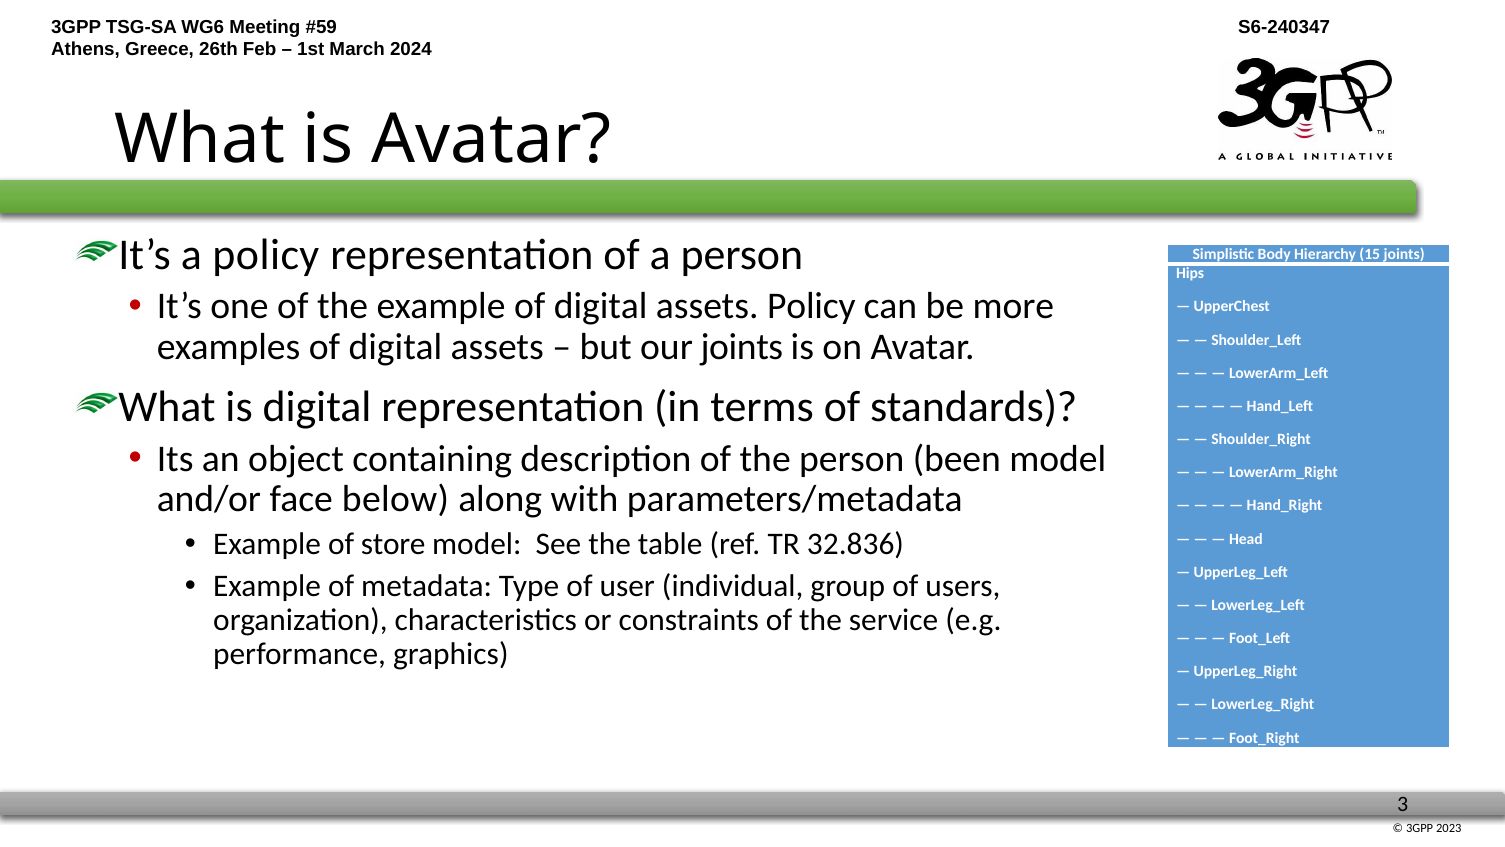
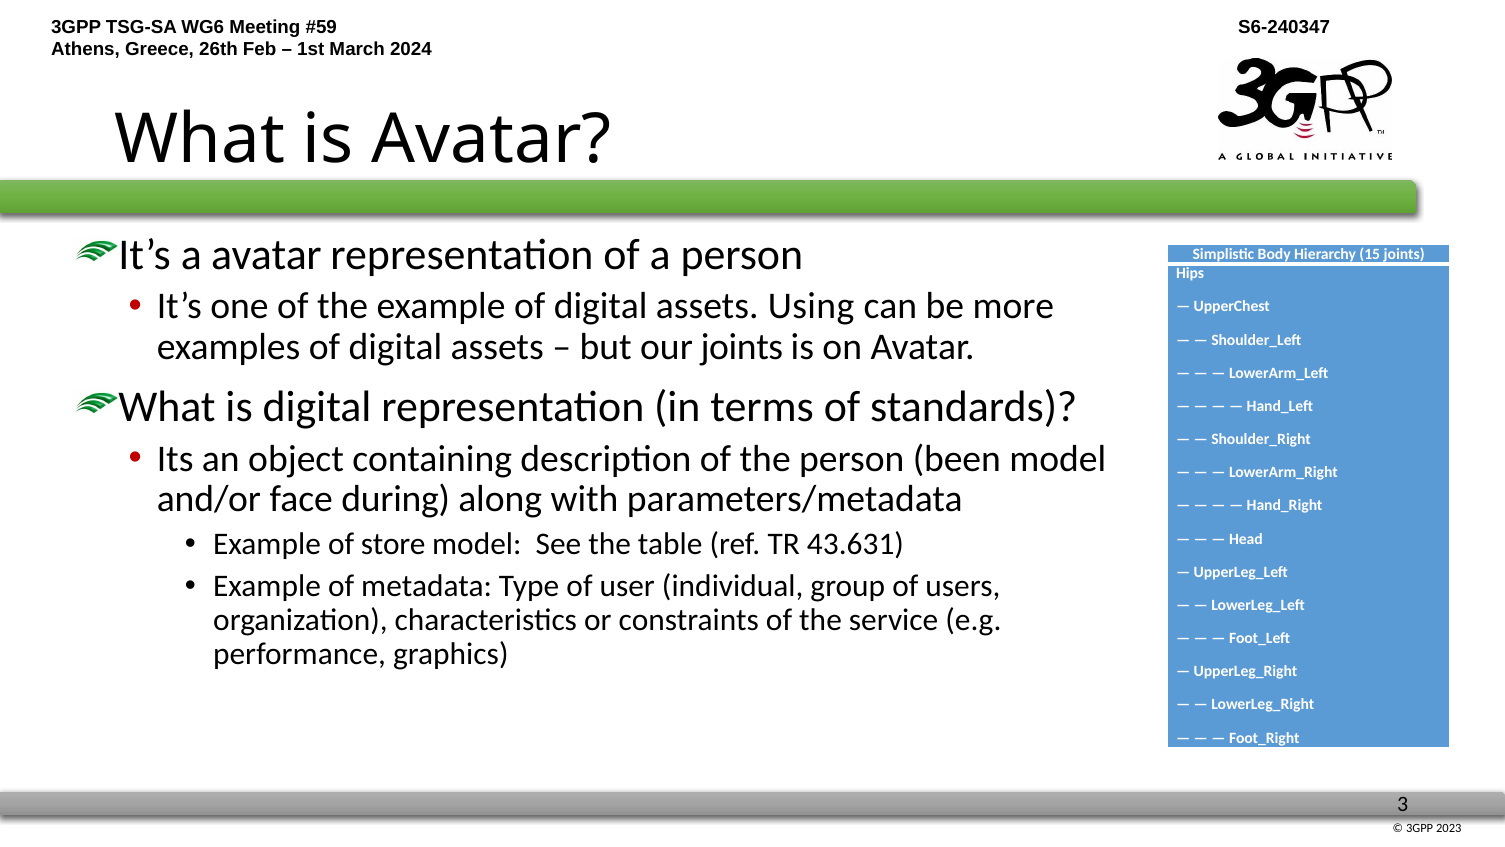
a policy: policy -> avatar (266, 254)
assets Policy: Policy -> Using (811, 306)
below: below -> during (396, 499)
32.836: 32.836 -> 43.631 (855, 544)
